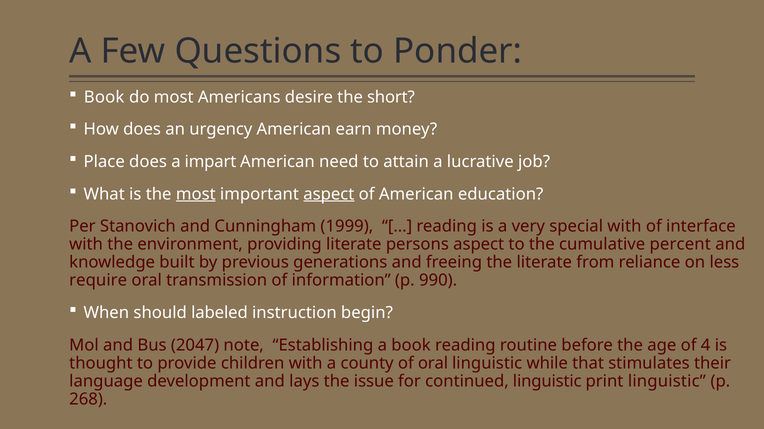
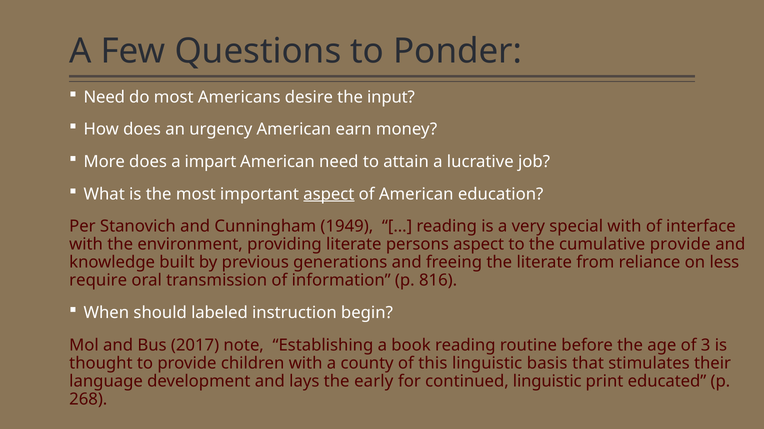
Book: Book -> Need (104, 97)
short: short -> input (391, 97)
Place: Place -> More (104, 162)
most underline: present -> none (196, 194)
1999: 1999 -> 1949 (347, 227)
cumulative percent: percent -> provide (680, 245)
990: 990 -> 816 (438, 281)
2047: 2047 -> 2017 (195, 346)
4: 4 -> 3 (706, 346)
of oral: oral -> this (433, 364)
while: while -> basis (547, 364)
issue: issue -> early (374, 382)
print linguistic: linguistic -> educated (667, 382)
